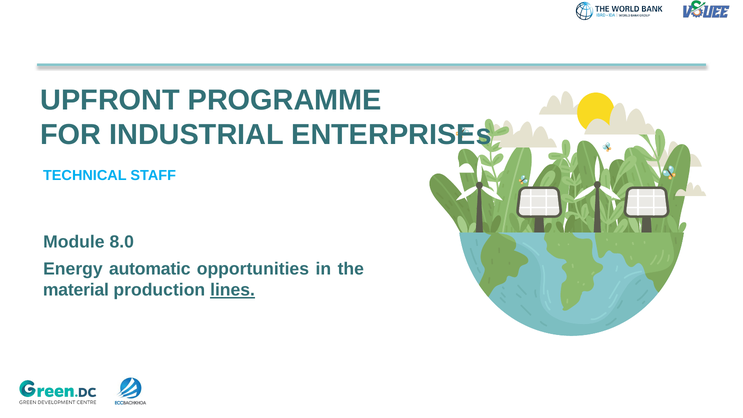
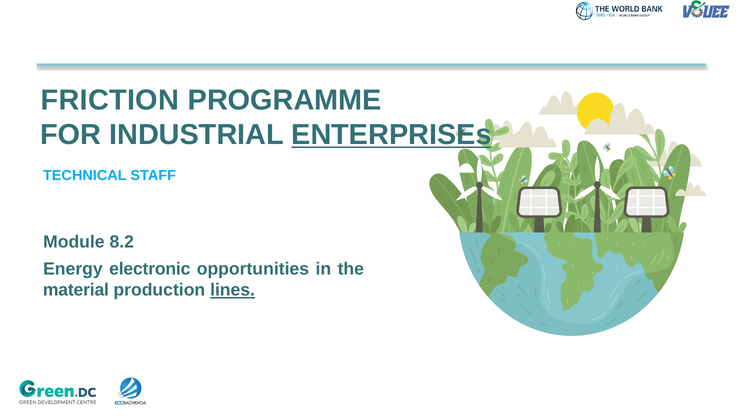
UPFRONT: UPFRONT -> FRICTION (110, 100)
ENTERPRISEs underline: none -> present (391, 135)
8.0: 8.0 -> 8.2 (122, 242)
automatic: automatic -> electronic (150, 269)
